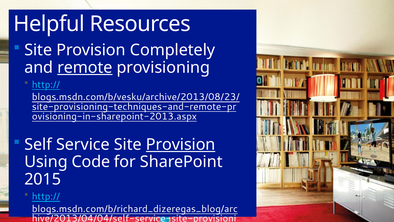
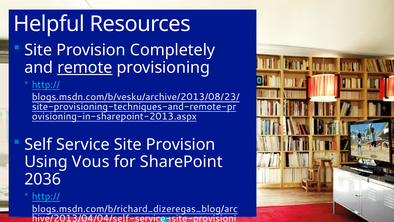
Provision underline: present -> none (181, 144)
Code: Code -> Vous (91, 162)
2015: 2015 -> 2036 (43, 179)
